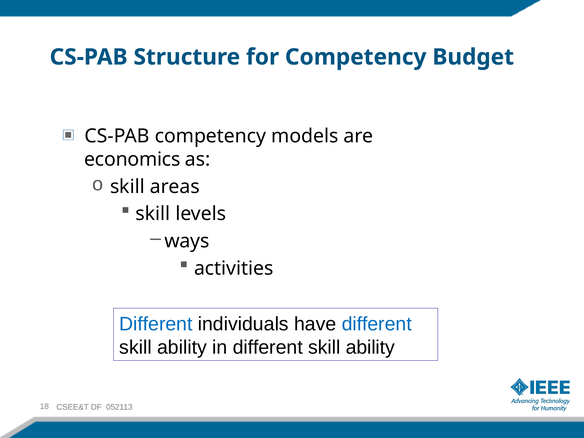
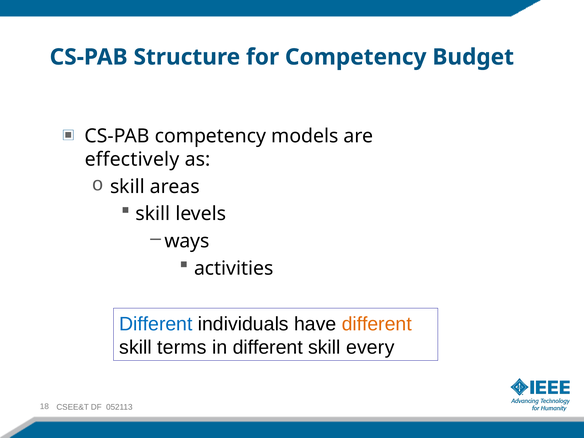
economics: economics -> effectively (132, 159)
different colour: blue -> orange (377, 324)
ability: ability -> terms (182, 347)
in different skill ability: ability -> every (370, 347)
